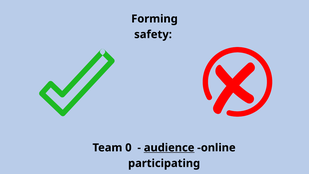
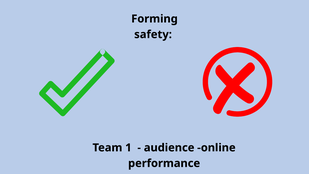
0: 0 -> 1 (128, 148)
audience underline: present -> none (169, 148)
participating: participating -> performance (164, 163)
